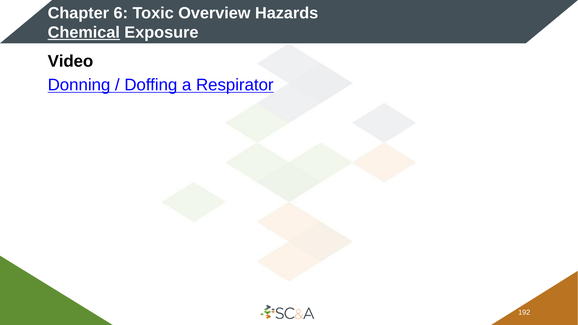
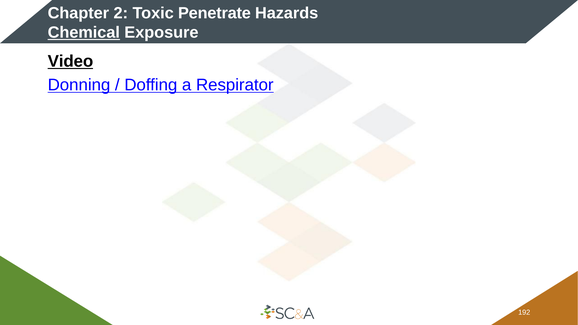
6: 6 -> 2 (121, 13)
Overview: Overview -> Penetrate (214, 13)
Video underline: none -> present (70, 61)
